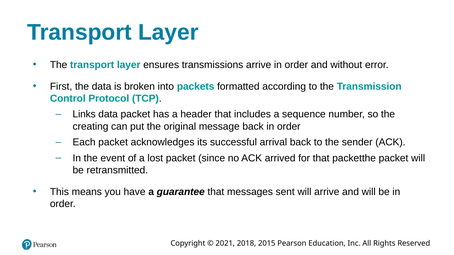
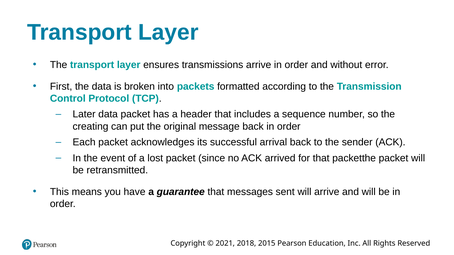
Links: Links -> Later (84, 115)
